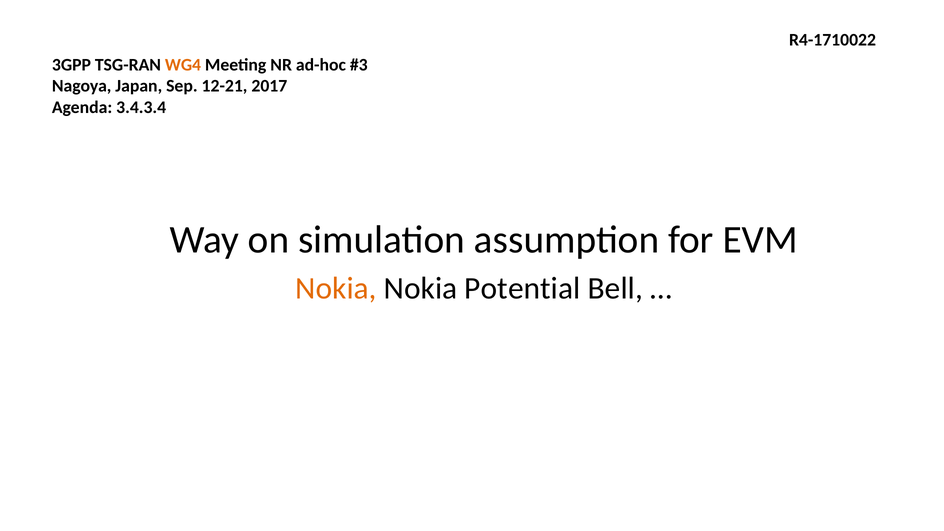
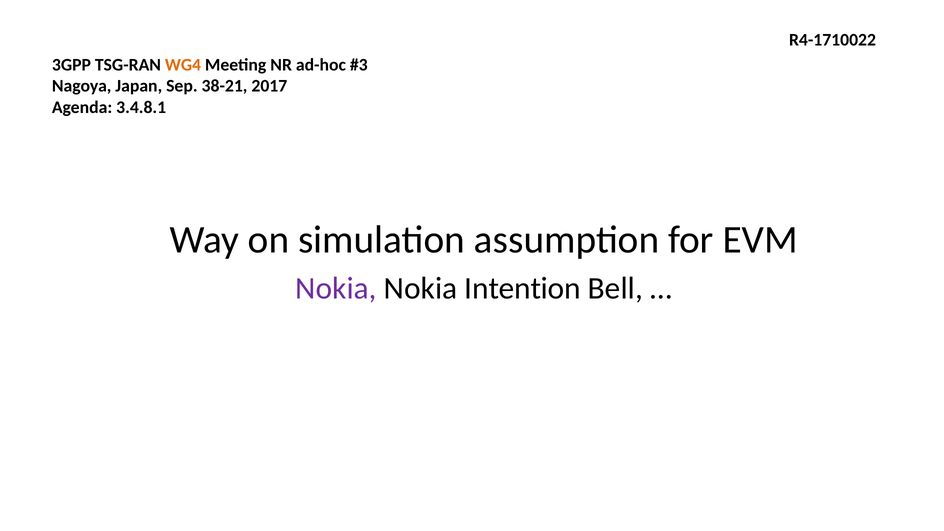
12-21: 12-21 -> 38-21 (224, 86)
3.4.3.4: 3.4.3.4 -> 3.4.8.1 (141, 107)
Nokia colour: orange -> purple (336, 288)
Potential: Potential -> Intention (523, 288)
